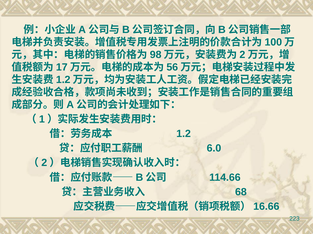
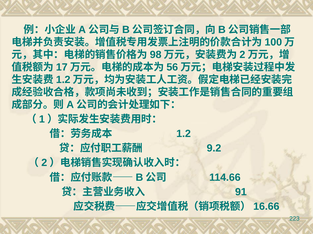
6.0: 6.0 -> 9.2 (214, 149)
68: 68 -> 91 (241, 193)
